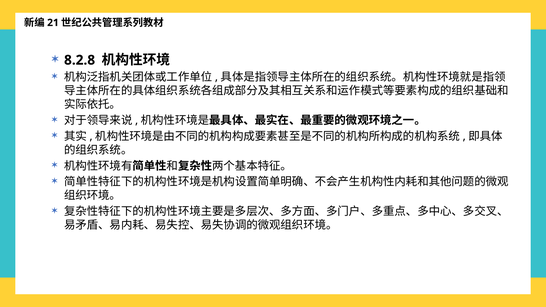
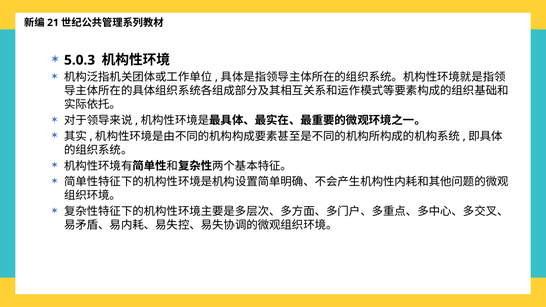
8.2.8: 8.2.8 -> 5.0.3 (80, 60)
